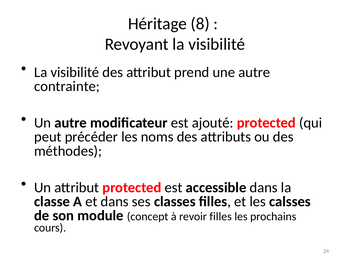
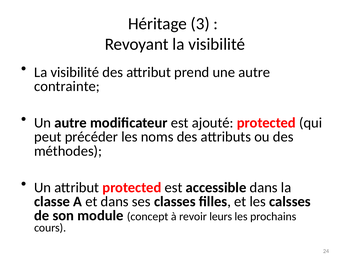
8: 8 -> 3 (200, 24)
revoir filles: filles -> leurs (221, 216)
